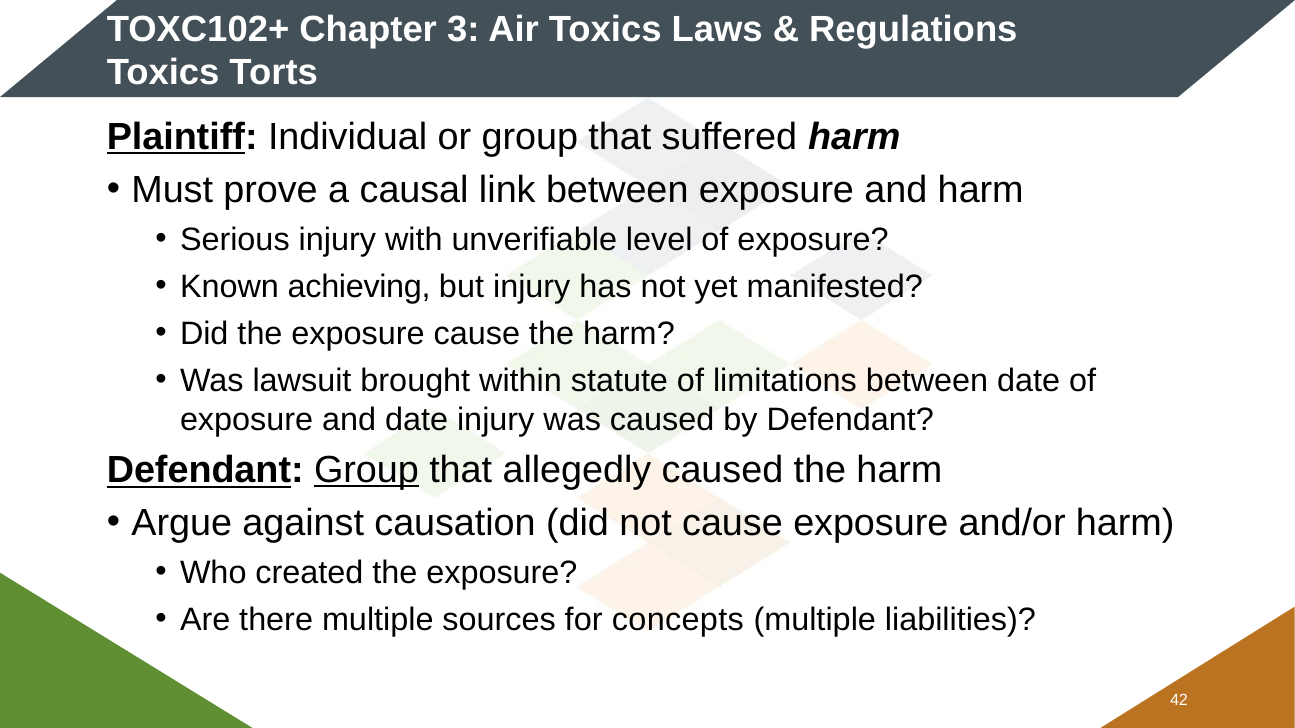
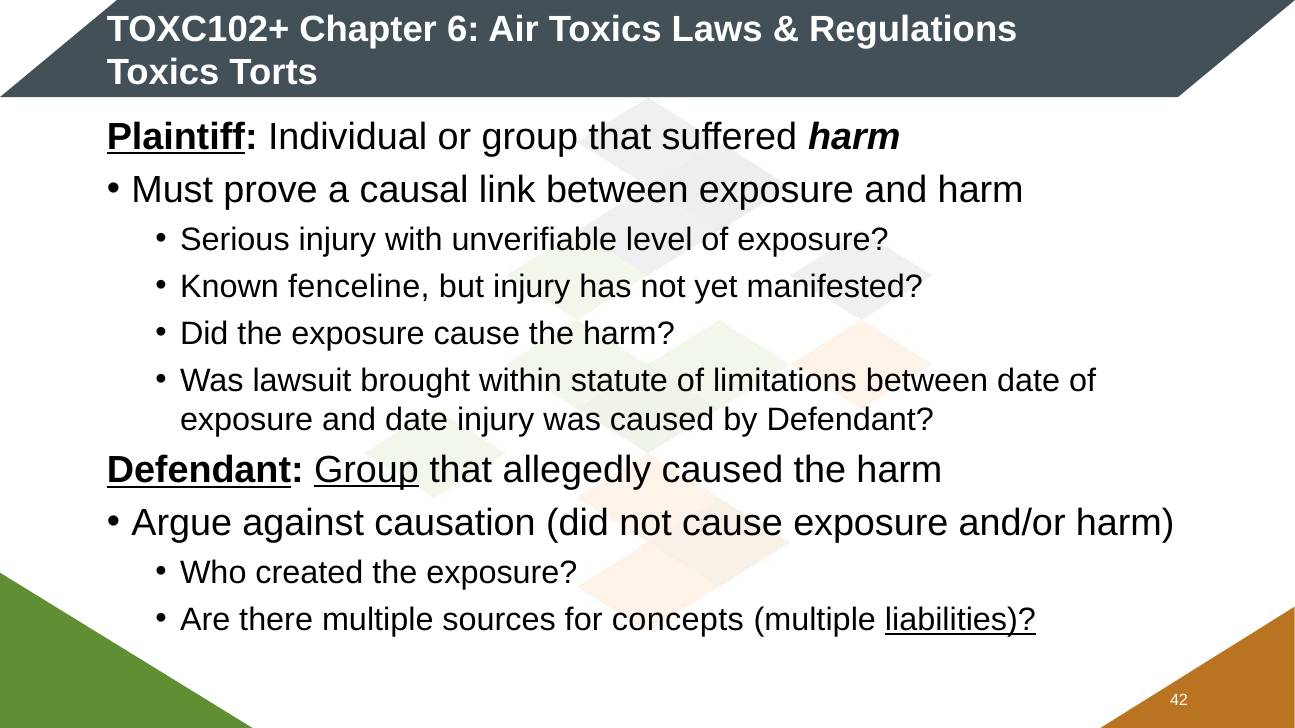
3: 3 -> 6 (463, 29)
achieving: achieving -> fenceline (359, 287)
liabilities underline: none -> present (960, 620)
